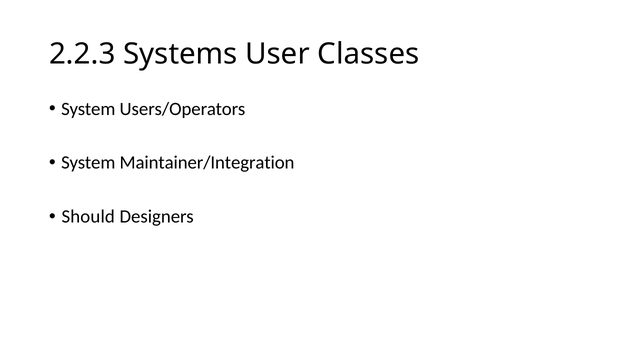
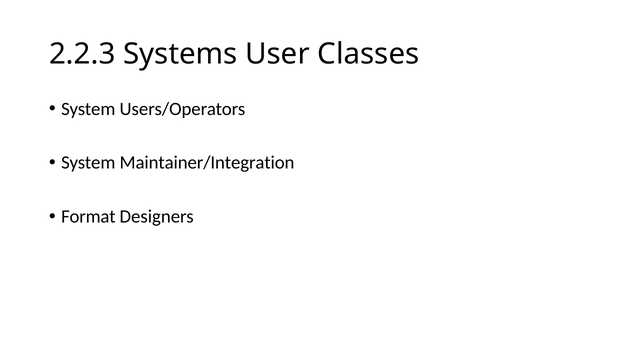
Should: Should -> Format (88, 217)
